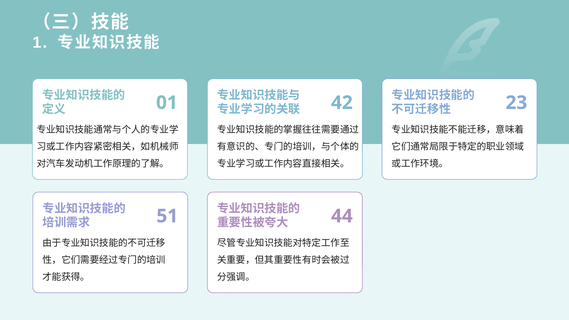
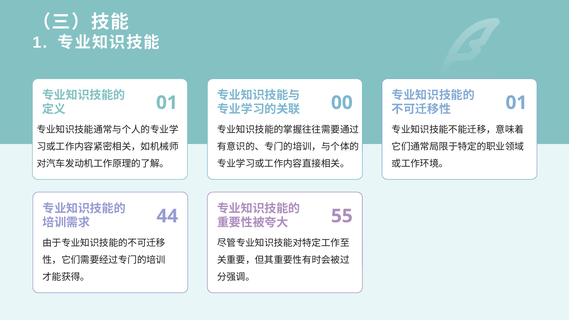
42: 42 -> 00 (342, 103)
23: 23 -> 01 (516, 103)
51: 51 -> 44 (167, 216)
44: 44 -> 55 (342, 216)
